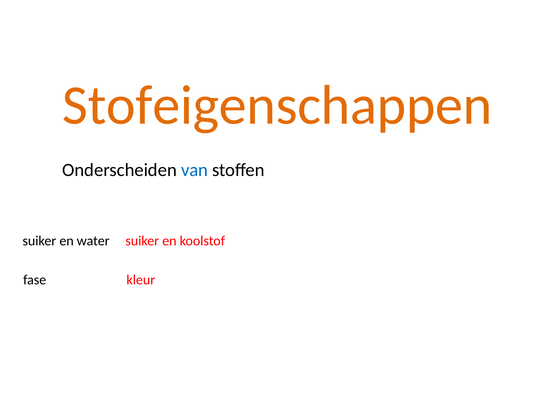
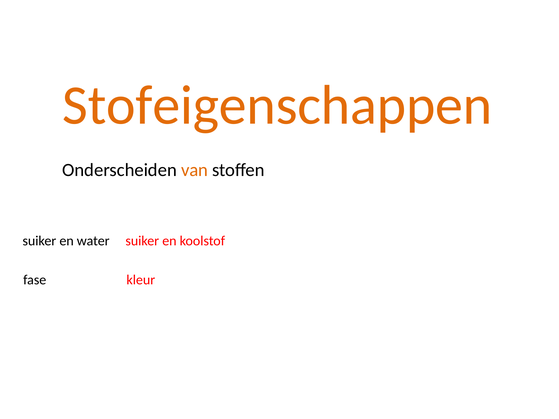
van colour: blue -> orange (194, 170)
